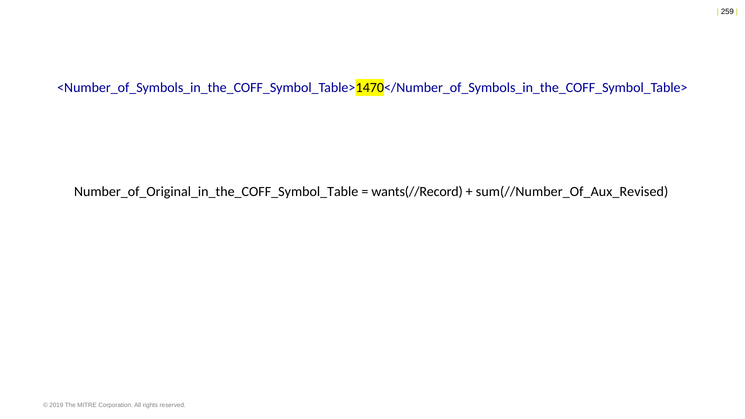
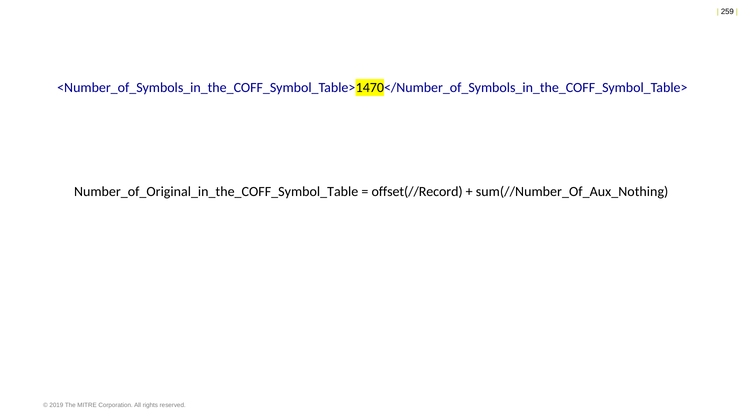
wants(//Record: wants(//Record -> offset(//Record (417, 192)
sum(//Number_Of_Aux_Revised: sum(//Number_Of_Aux_Revised -> sum(//Number_Of_Aux_Nothing (572, 192)
